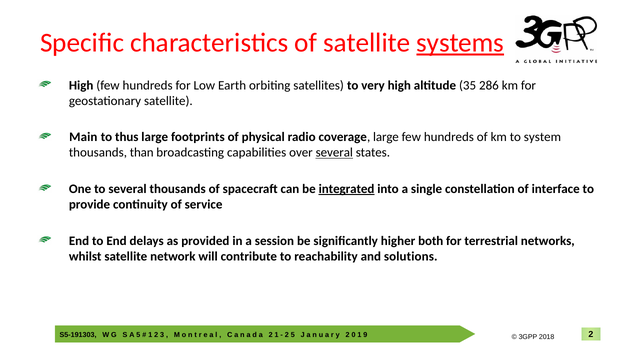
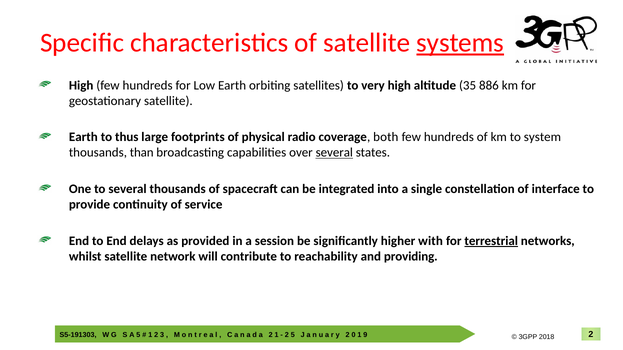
286: 286 -> 886 (489, 85)
Main: Main -> Earth (83, 137)
coverage large: large -> both (386, 137)
integrated underline: present -> none (347, 189)
both: both -> with (431, 241)
terrestrial underline: none -> present (491, 241)
solutions: solutions -> providing (411, 257)
